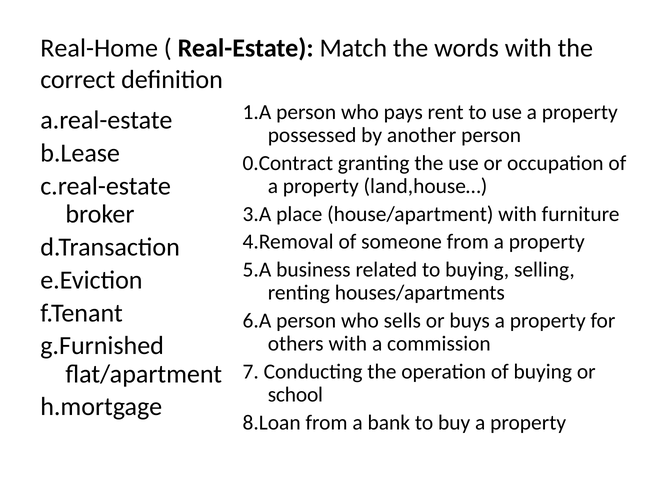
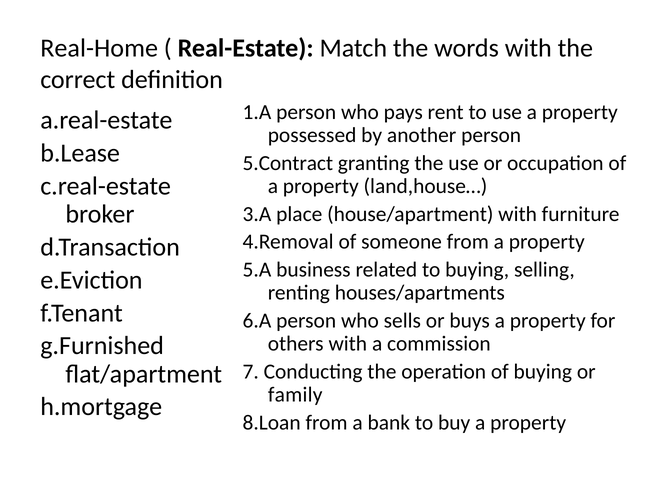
0.Contract: 0.Contract -> 5.Contract (288, 163)
school: school -> family (295, 395)
